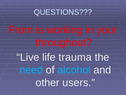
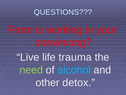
throughout: throughout -> convincing (64, 42)
need colour: light blue -> light green (31, 70)
users: users -> detox (79, 82)
